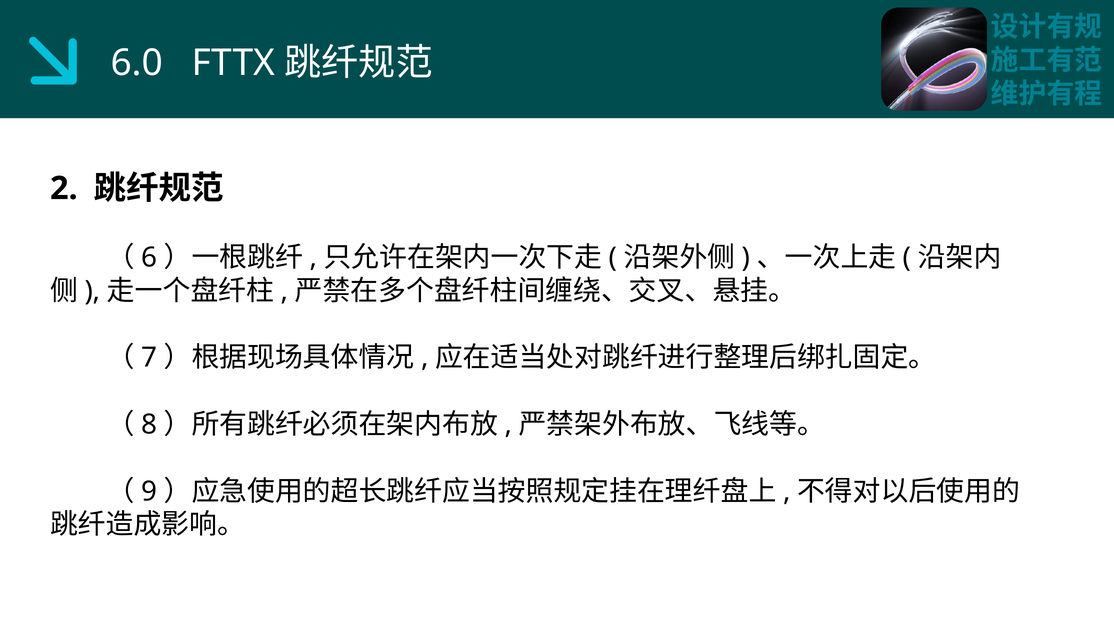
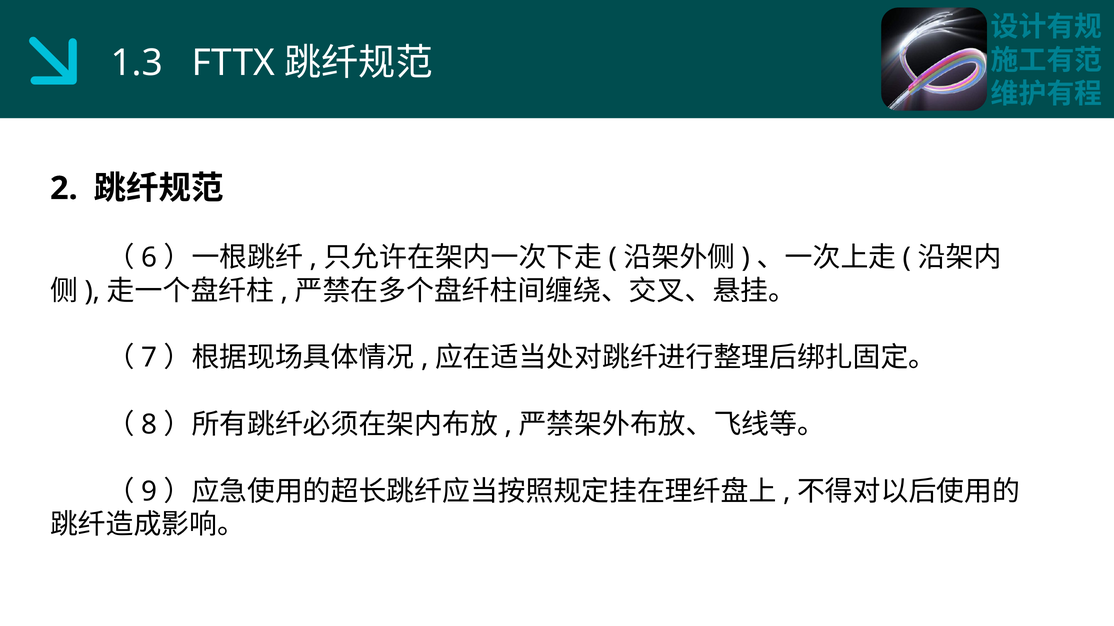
6.0: 6.0 -> 1.3 (137, 63)
